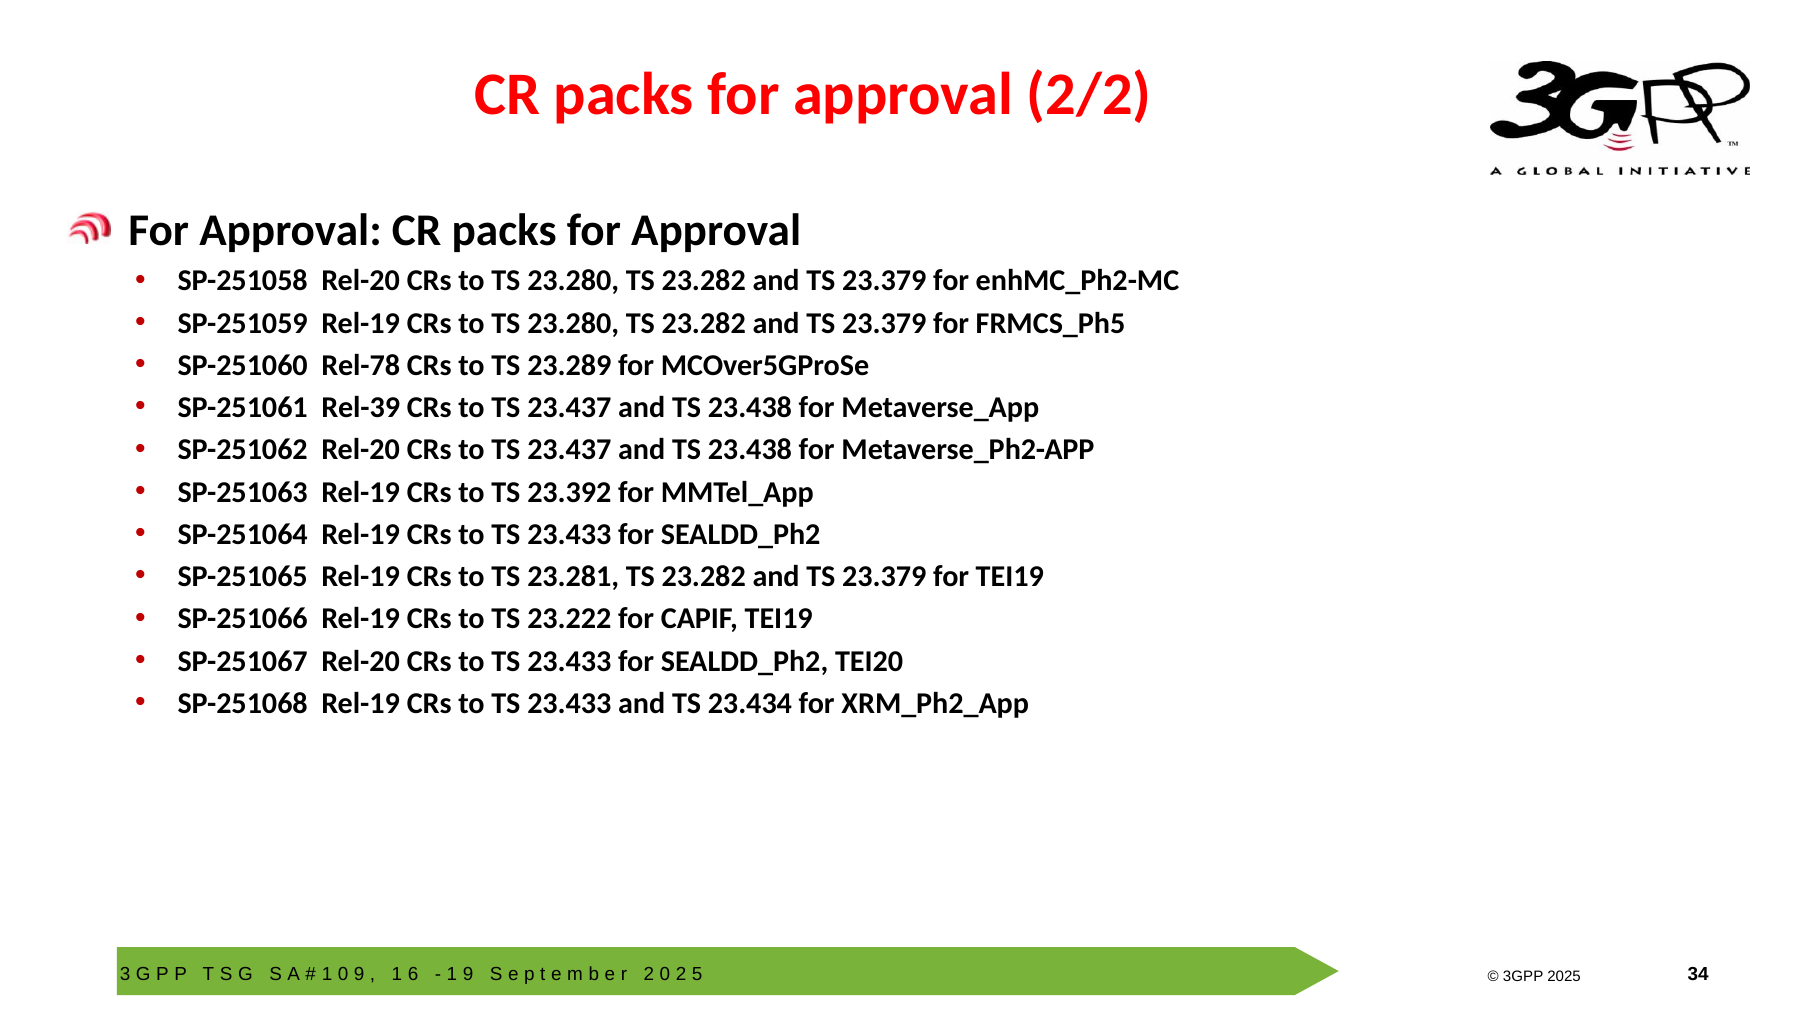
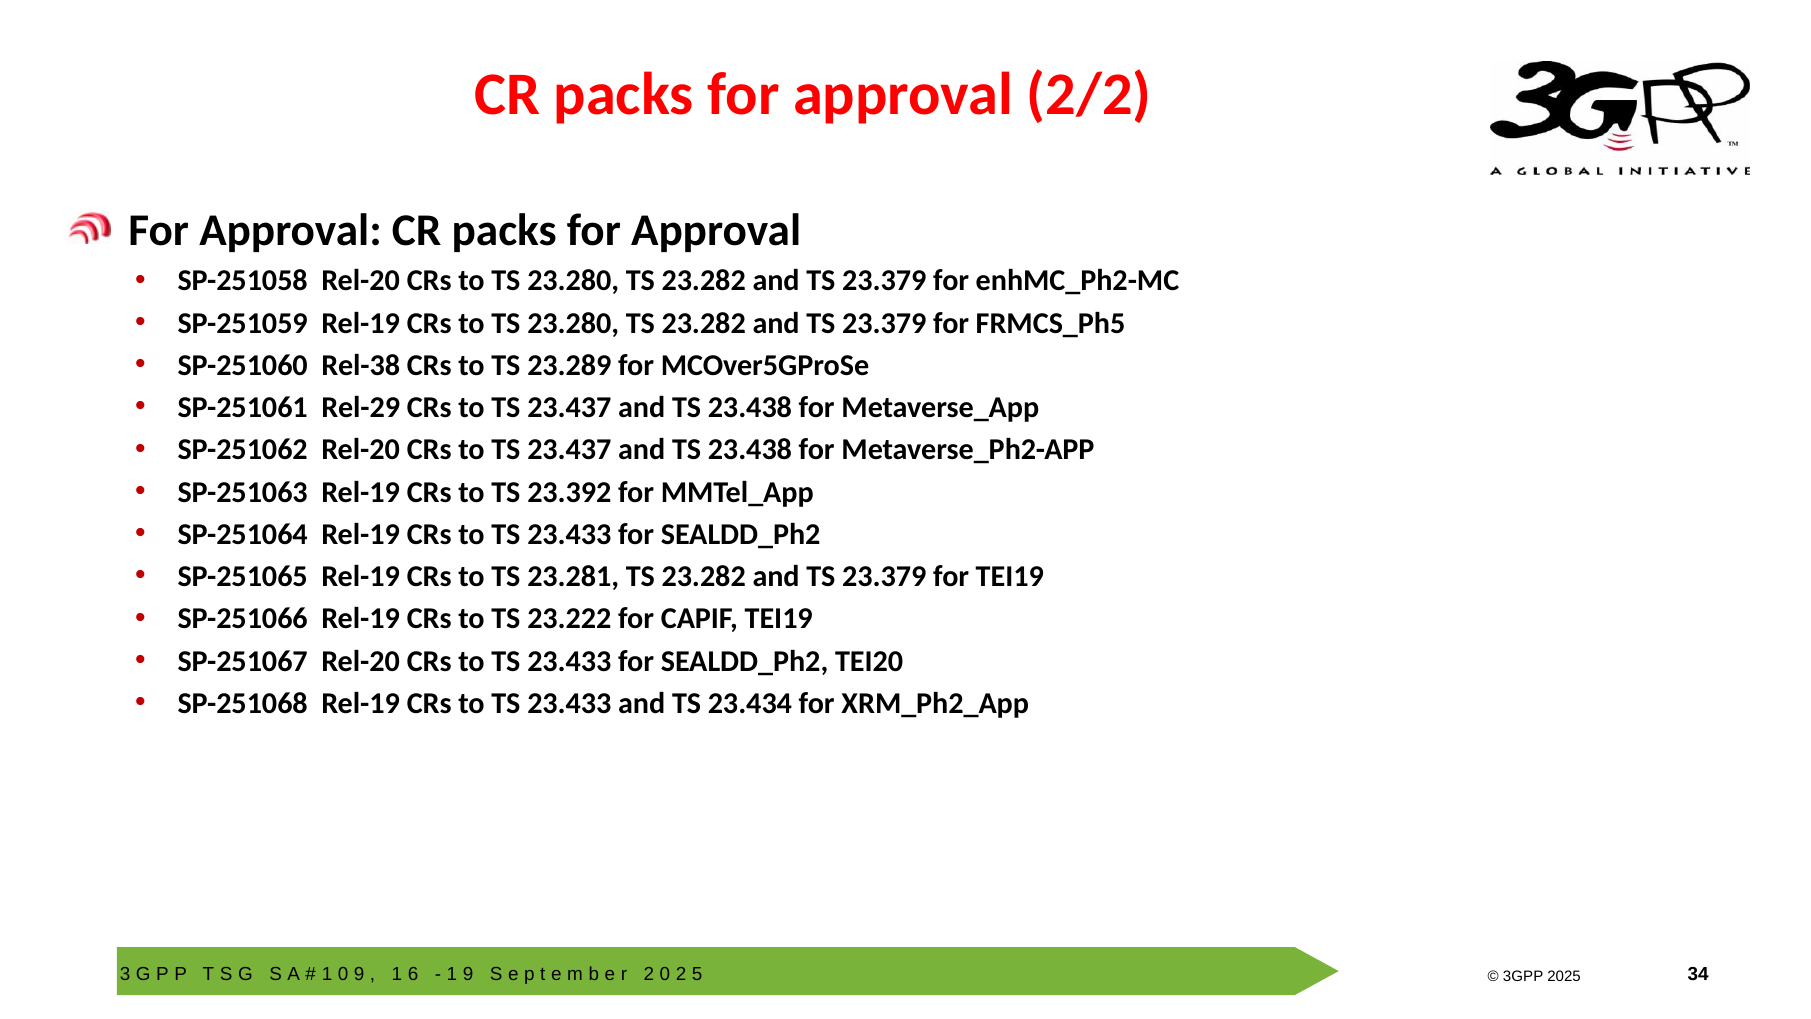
Rel-78: Rel-78 -> Rel-38 (361, 365)
Rel-39: Rel-39 -> Rel-29 (361, 408)
